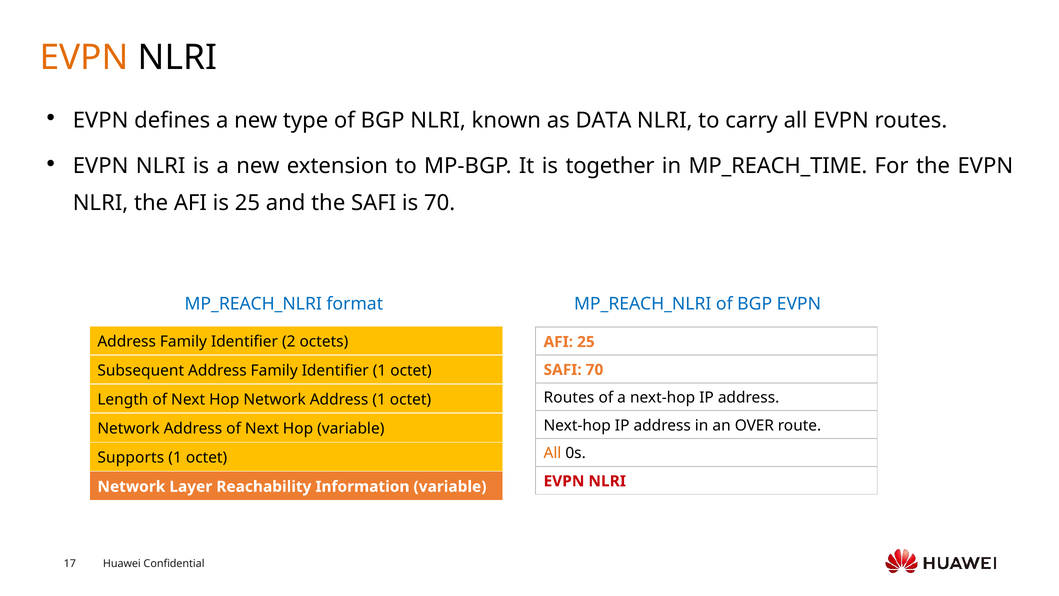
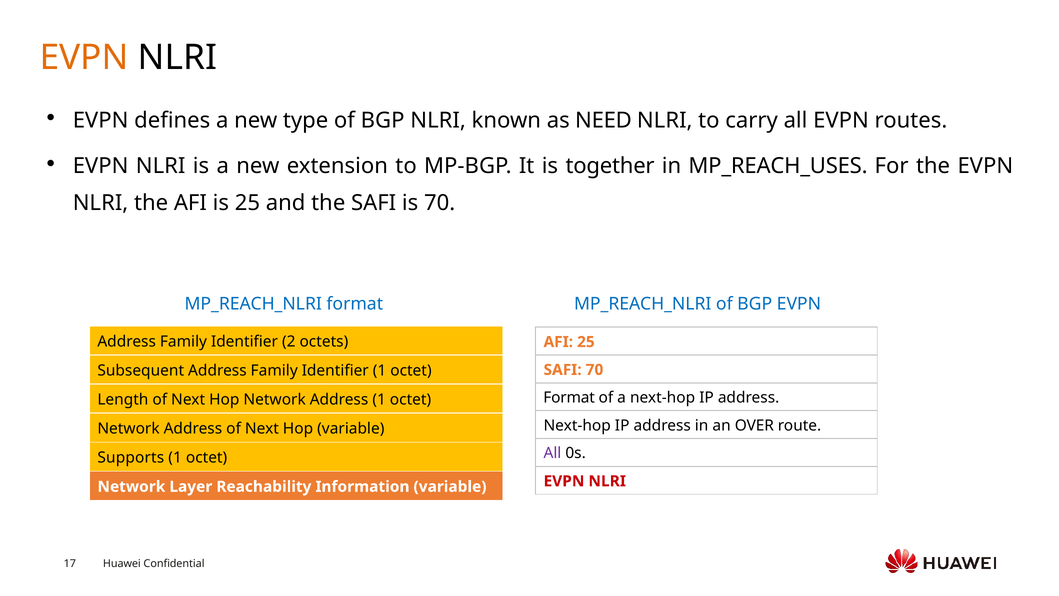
DATA: DATA -> NEED (603, 120)
MP_REACH_TIME: MP_REACH_TIME -> MP_REACH_USES (778, 166)
Routes: Routes -> Format (569, 397)
All colour: orange -> purple (552, 453)
